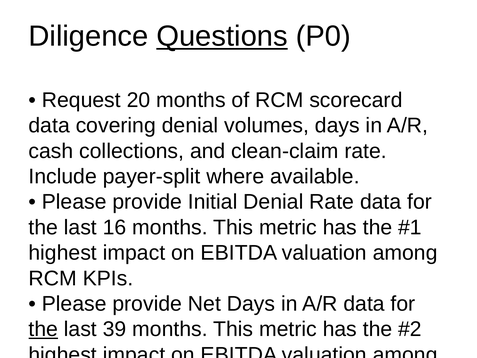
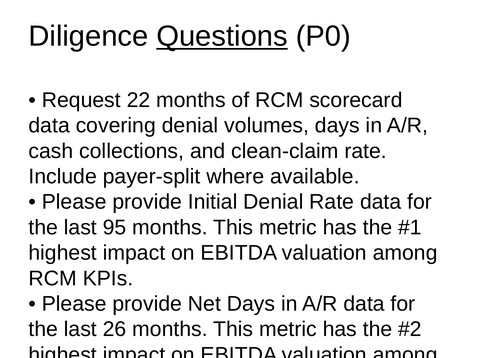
20: 20 -> 22 (138, 100)
16: 16 -> 95 (115, 227)
the underline: present -> none (43, 329)
39: 39 -> 26 (115, 329)
